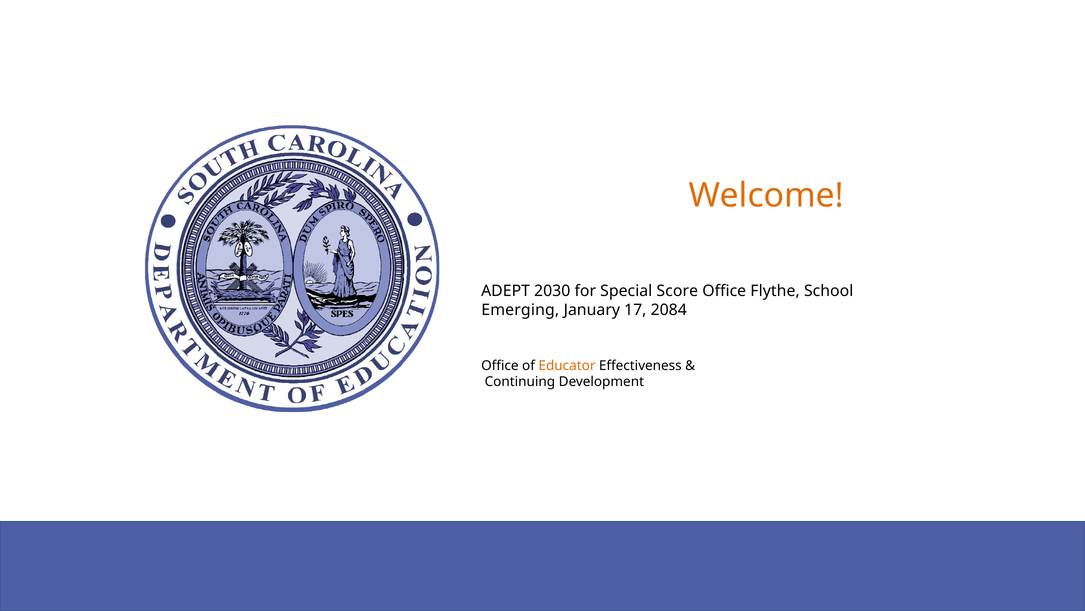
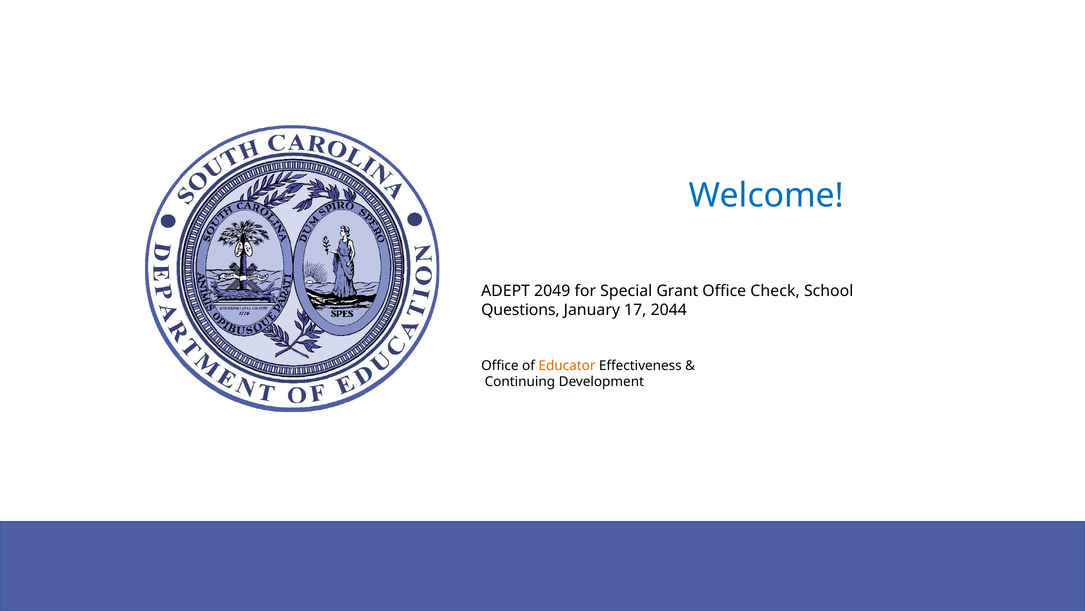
Welcome colour: orange -> blue (766, 195)
2030: 2030 -> 2049 (552, 291)
Score: Score -> Grant (677, 291)
Flythe: Flythe -> Check (775, 291)
Emerging: Emerging -> Questions (520, 310)
2084: 2084 -> 2044 (669, 310)
